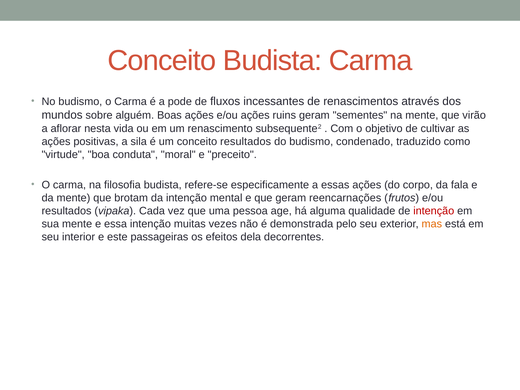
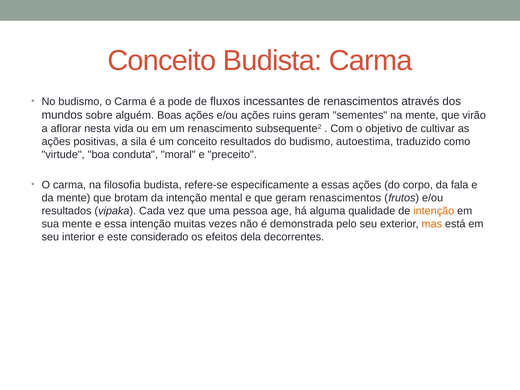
condenado: condenado -> autoestima (365, 142)
geram reencarnações: reencarnações -> renascimentos (345, 198)
intenção colour: red -> orange (434, 211)
passageiras: passageiras -> considerado (159, 237)
